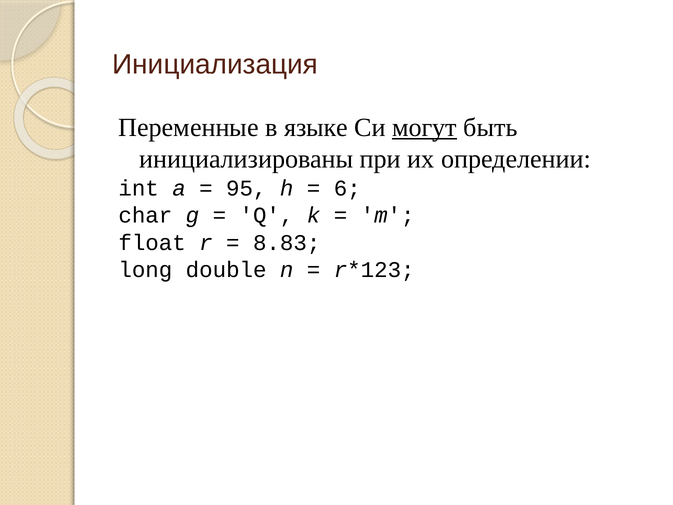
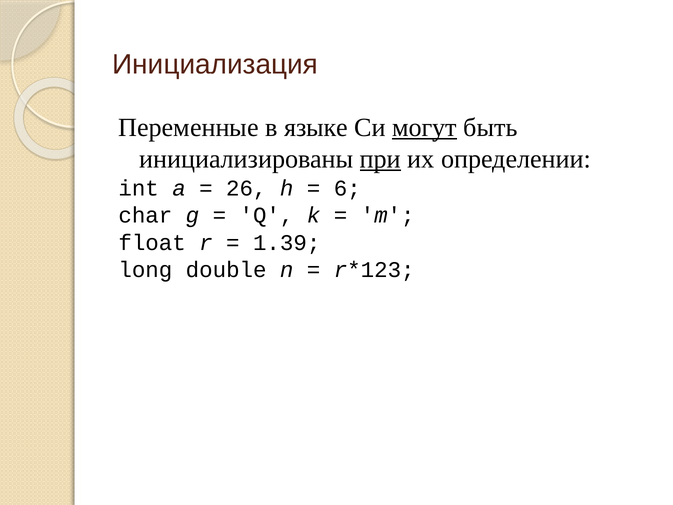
при underline: none -> present (380, 159)
95: 95 -> 26 (246, 188)
8.83: 8.83 -> 1.39 (287, 243)
